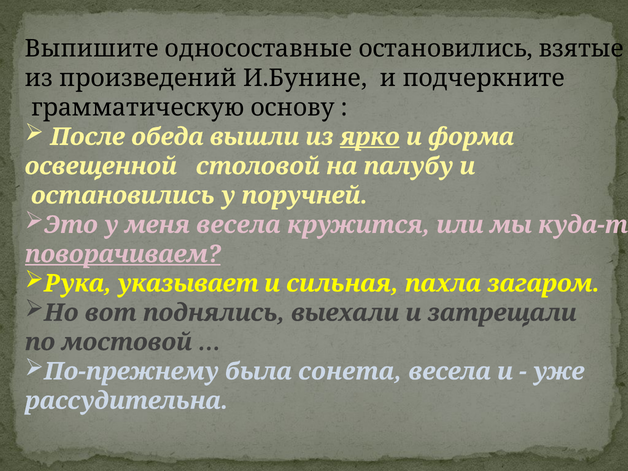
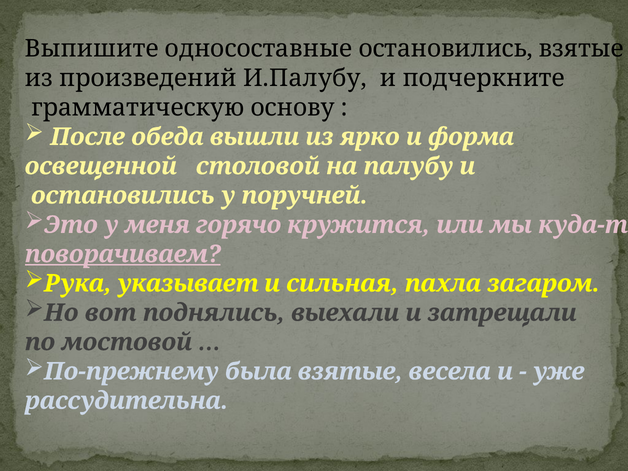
И.Бунине: И.Бунине -> И.Палубу (305, 78)
ярко underline: present -> none (370, 137)
меня весела: весела -> горячо (239, 225)
была сонета: сонета -> взятые (350, 371)
